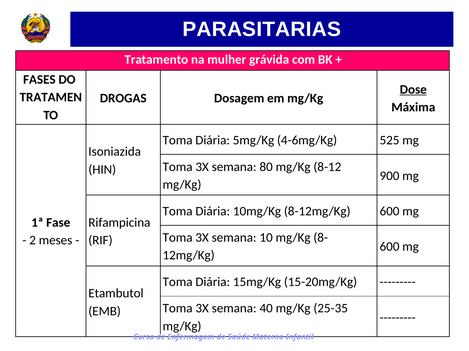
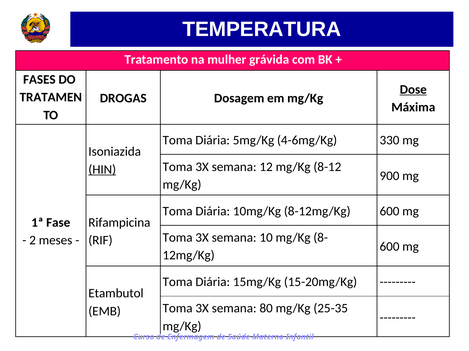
PARASITARIAS: PARASITARIAS -> TEMPERATURA (262, 29)
525: 525 -> 330 (390, 141)
80: 80 -> 12 (266, 167)
HIN underline: none -> present (102, 170)
40: 40 -> 80 (266, 309)
